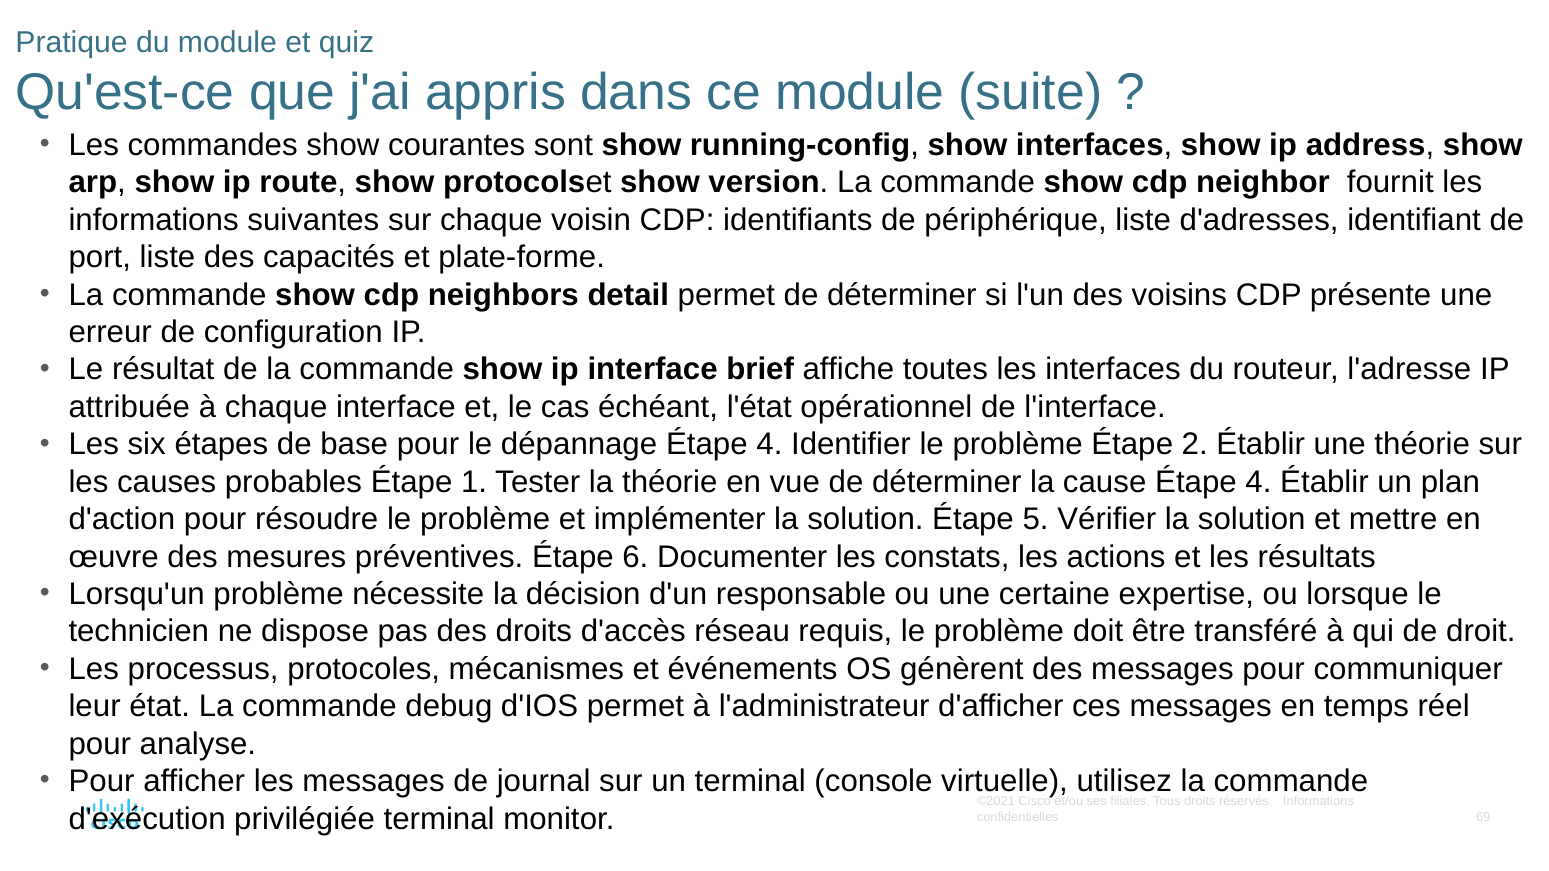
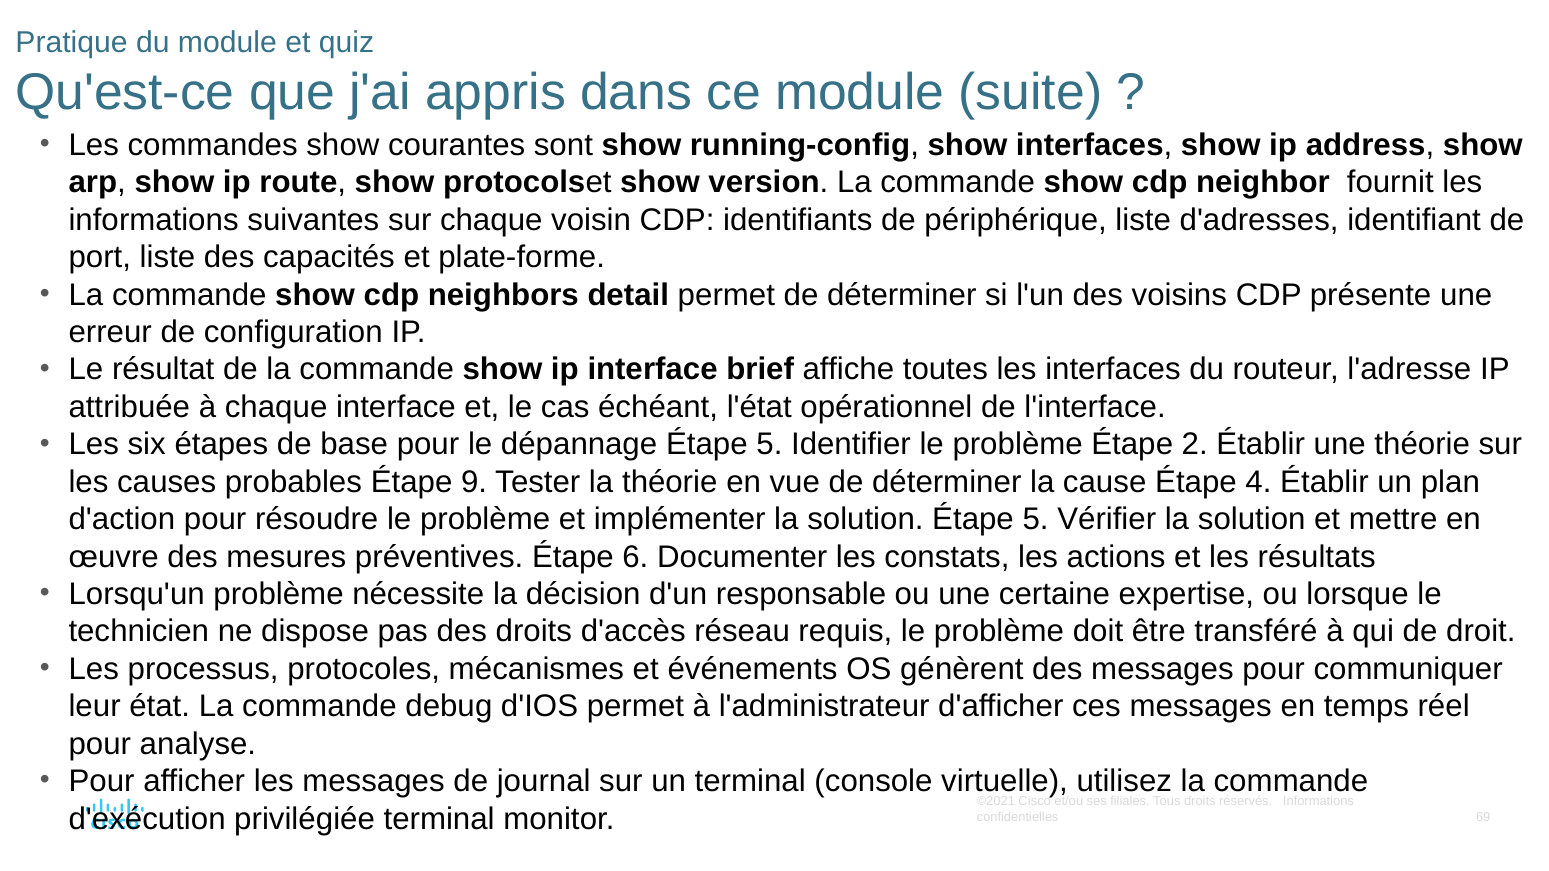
dépannage Étape 4: 4 -> 5 (769, 445)
1: 1 -> 9 (474, 482)
